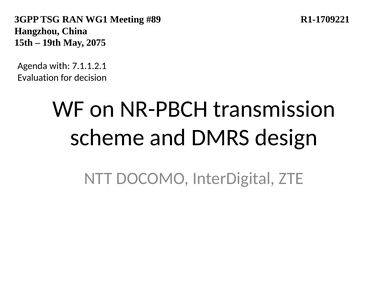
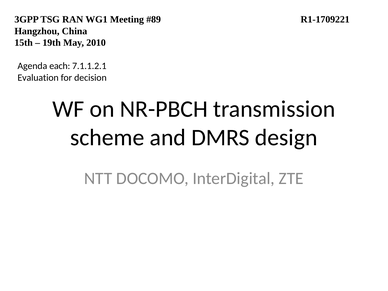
2075: 2075 -> 2010 (96, 43)
with: with -> each (60, 66)
